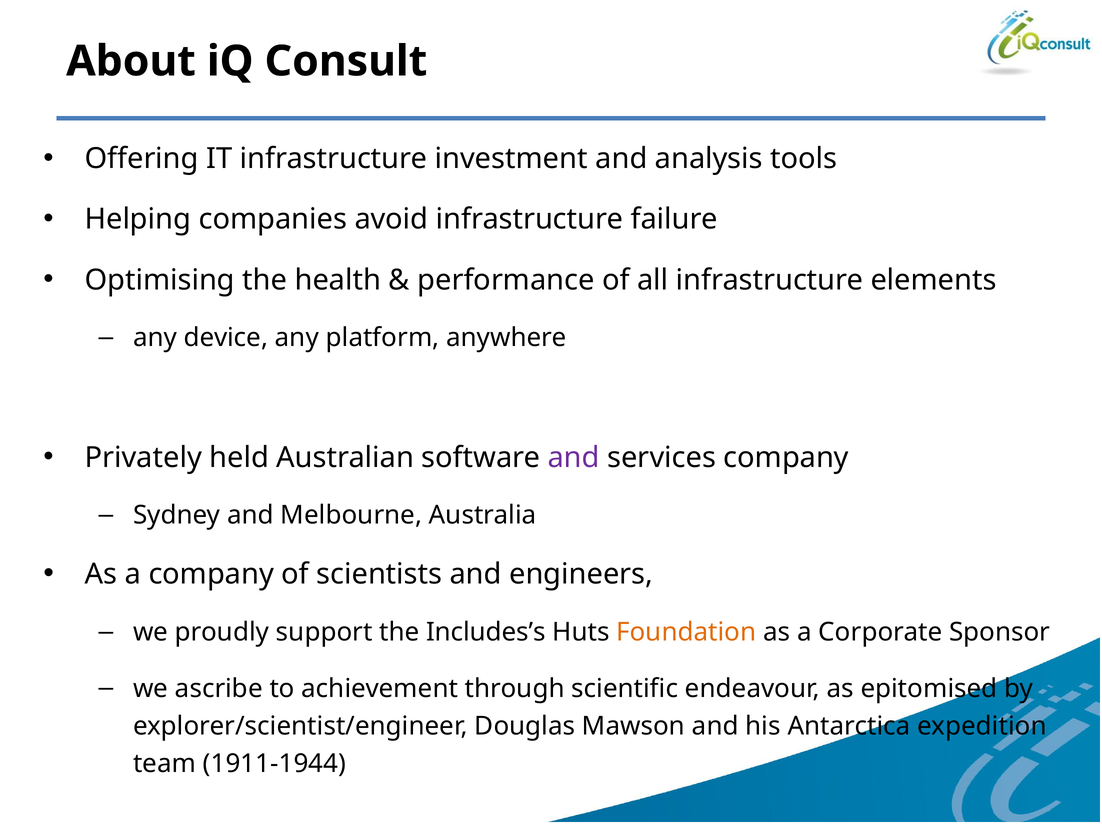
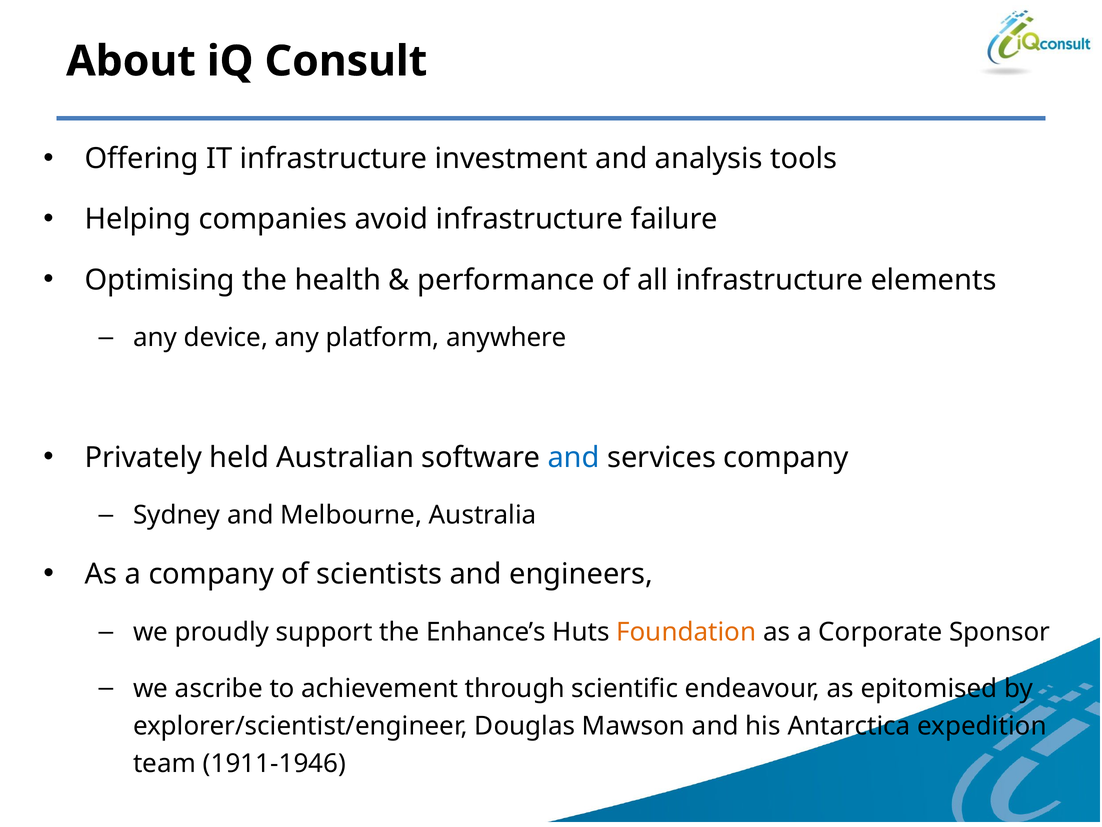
and colour: purple -> blue (574, 457)
Includes’s: Includes’s -> Enhance’s (486, 632)
1911-1944: 1911-1944 -> 1911-1946 (274, 763)
